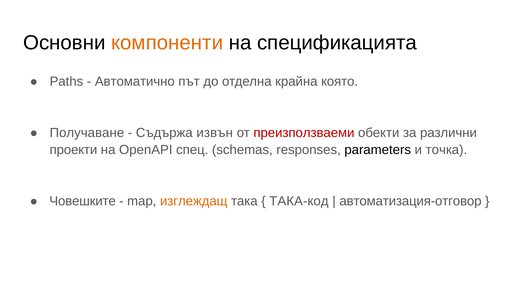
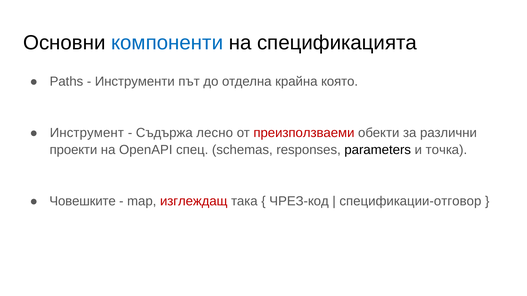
компоненти colour: orange -> blue (167, 43)
Автоматично: Автоматично -> Инструменти (135, 81)
Получаване: Получаване -> Инструмент (87, 133)
извън: извън -> лесно (215, 133)
изглеждащ colour: orange -> red (194, 201)
ТАКА-код: ТАКА-код -> ЧРЕЗ-код (299, 201)
автоматизация-отговор: автоматизация-отговор -> спецификации-отговор (410, 201)
